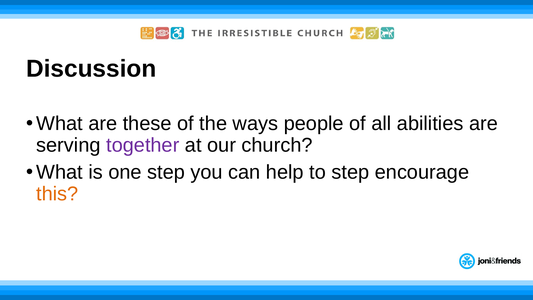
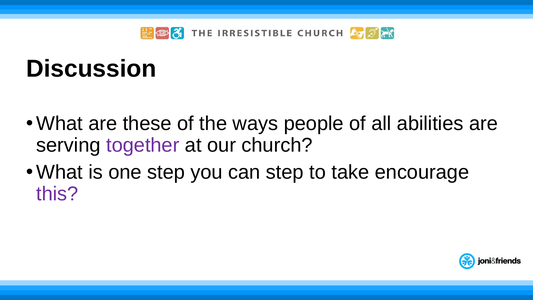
can help: help -> step (285, 172)
to step: step -> take (350, 172)
this colour: orange -> purple (57, 194)
